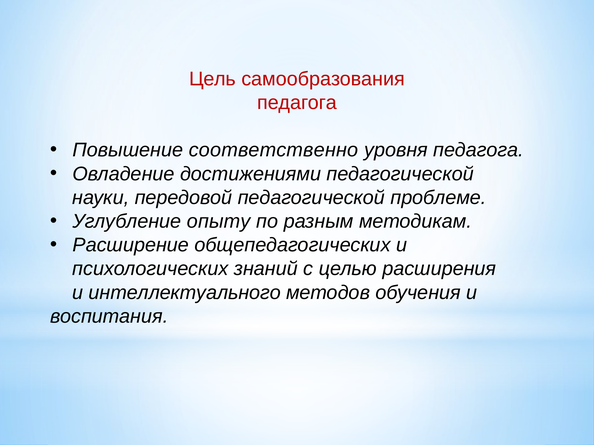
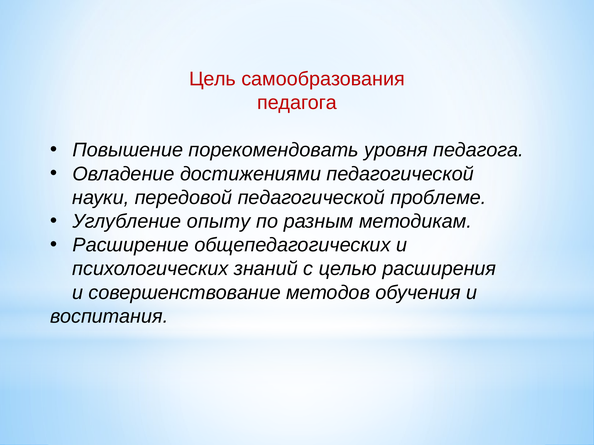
соответственно: соответственно -> порекомендовать (274, 150)
интеллектуального: интеллектуального -> совершенствование (185, 293)
